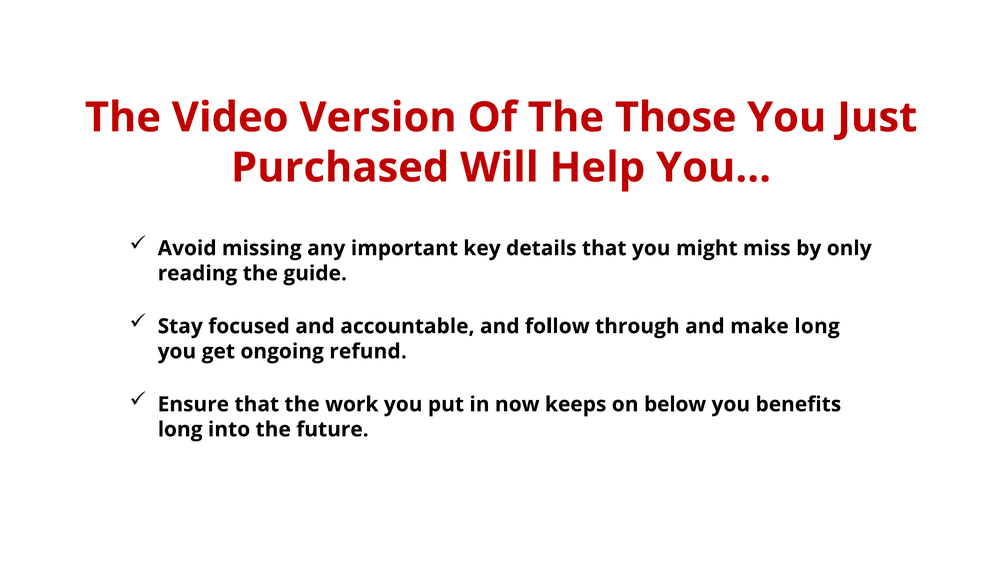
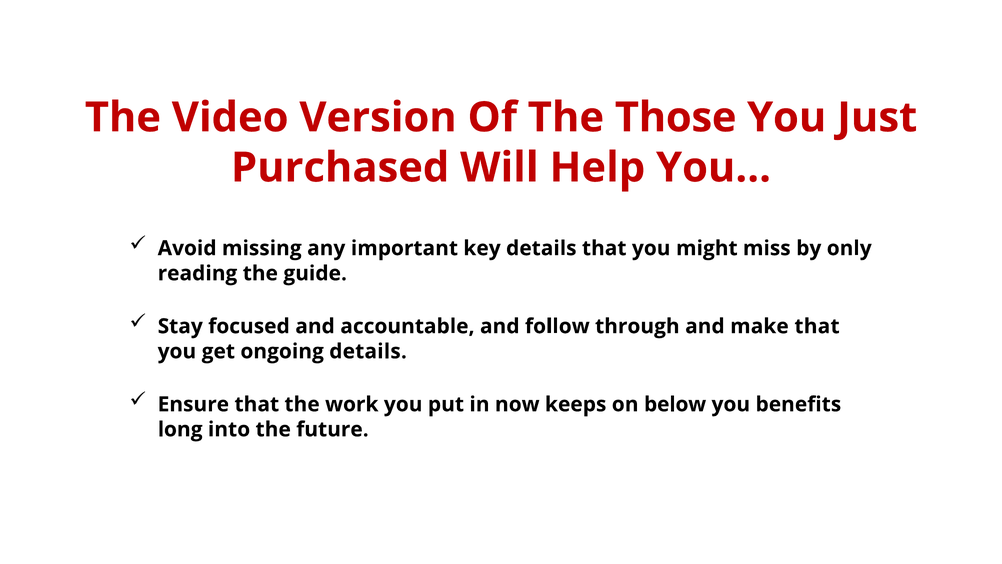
make long: long -> that (817, 326)
ongoing refund: refund -> details (368, 351)
